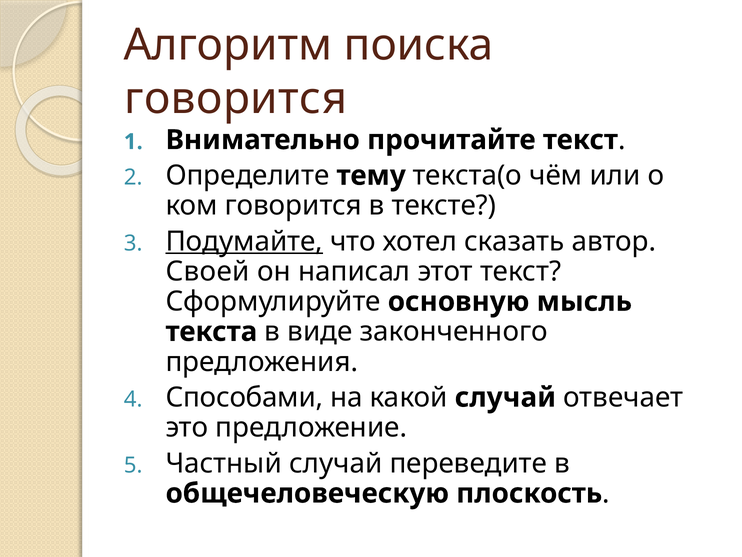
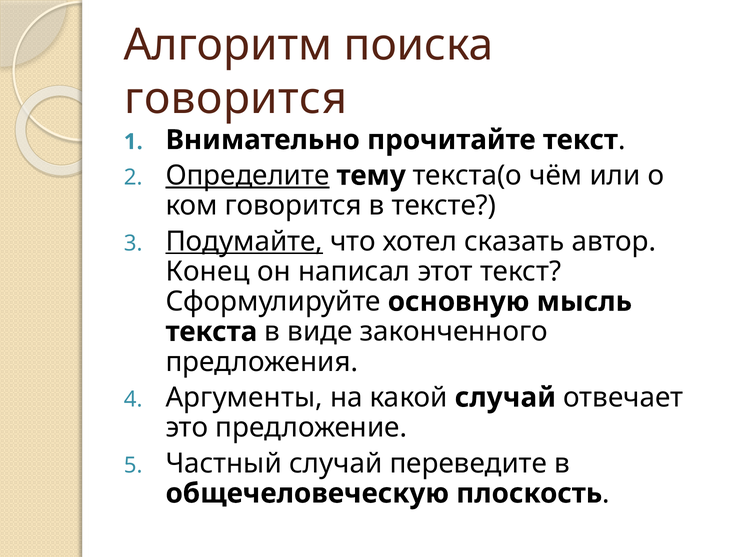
Определите underline: none -> present (247, 175)
Своей: Своей -> Конец (208, 271)
Способами: Способами -> Аргументы (244, 397)
